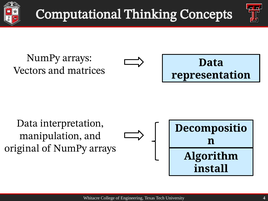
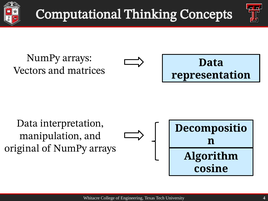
install: install -> cosine (211, 169)
